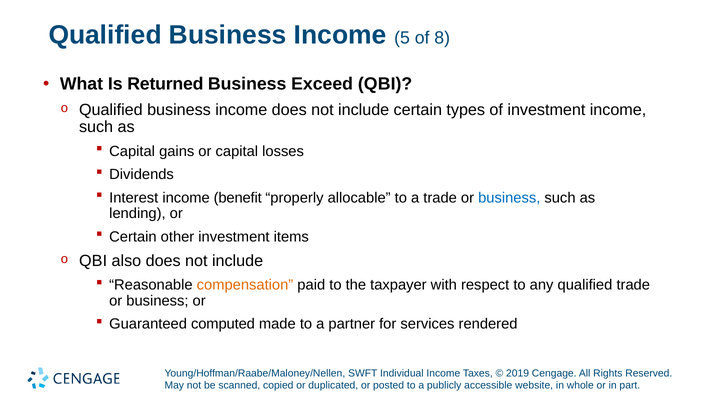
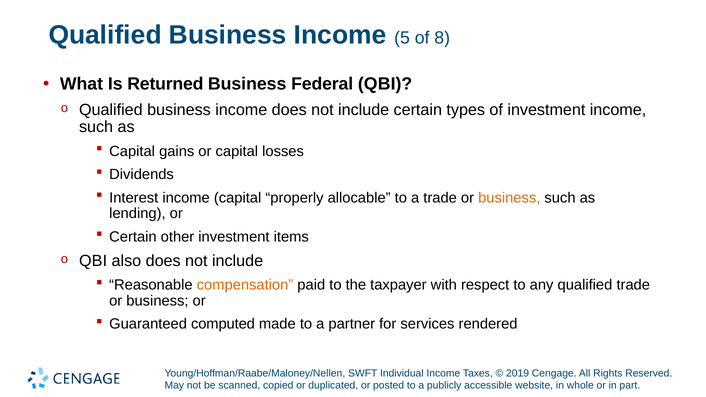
Exceed: Exceed -> Federal (322, 84)
income benefit: benefit -> capital (238, 198)
business colour: blue -> orange (509, 198)
